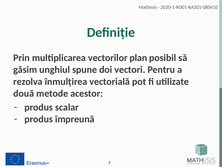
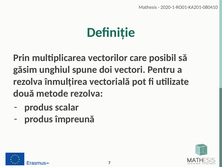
plan: plan -> care (138, 58)
metode acestor: acestor -> rezolva (87, 93)
